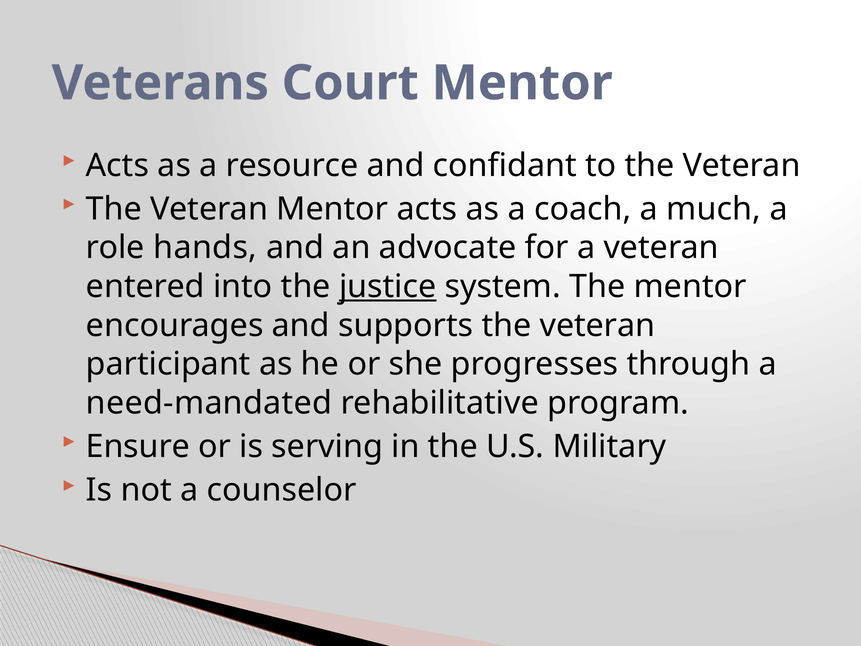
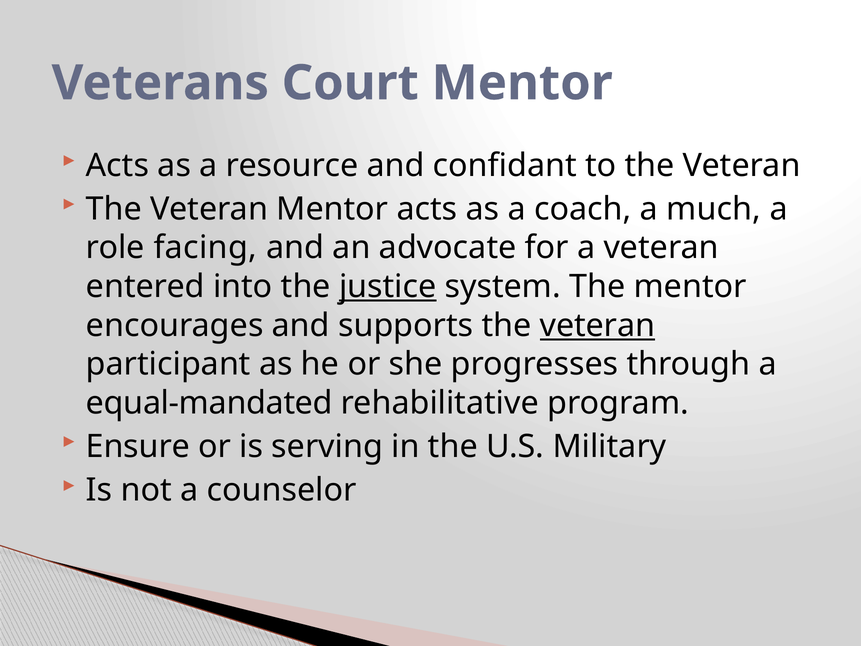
hands: hands -> facing (205, 248)
veteran underline: none -> present (597, 325)
need-mandated: need-mandated -> equal-mandated (209, 403)
